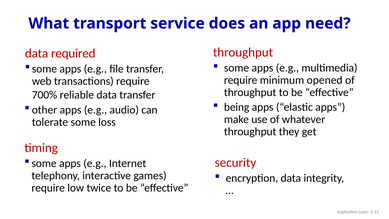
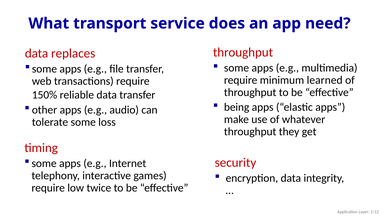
required: required -> replaces (73, 53)
opened: opened -> learned (325, 80)
700%: 700% -> 150% (45, 95)
